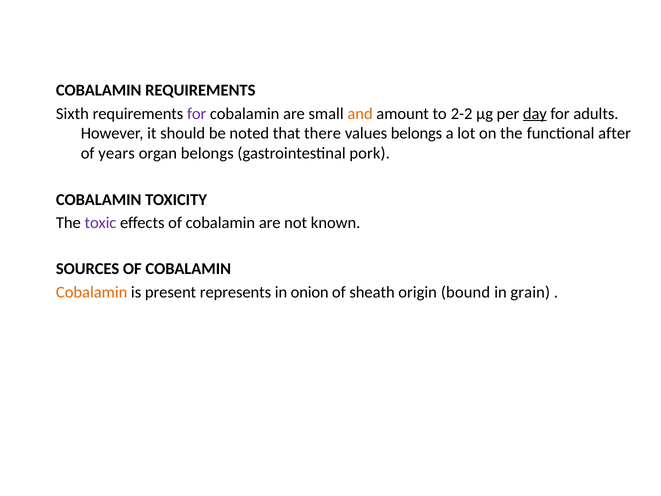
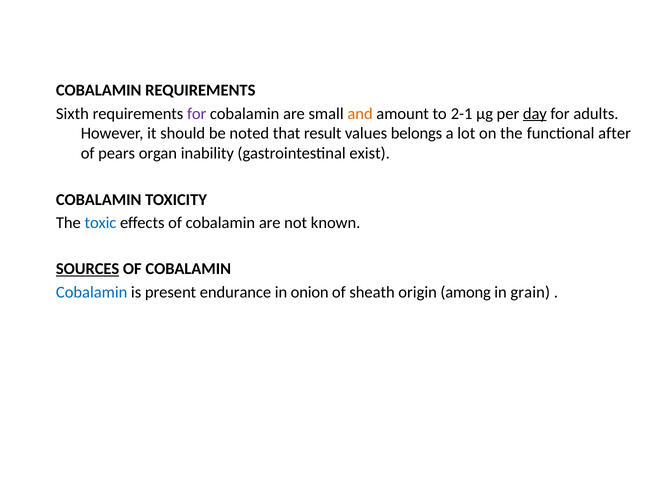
2-2: 2-2 -> 2-1 (462, 114)
there: there -> result (323, 133)
years: years -> pears (117, 153)
organ belongs: belongs -> inability (207, 153)
pork: pork -> exist (370, 153)
toxic colour: purple -> blue (100, 223)
SOURCES underline: none -> present (88, 269)
Cobalamin colour: orange -> blue (92, 292)
represents: represents -> endurance (235, 292)
bound: bound -> among (466, 292)
